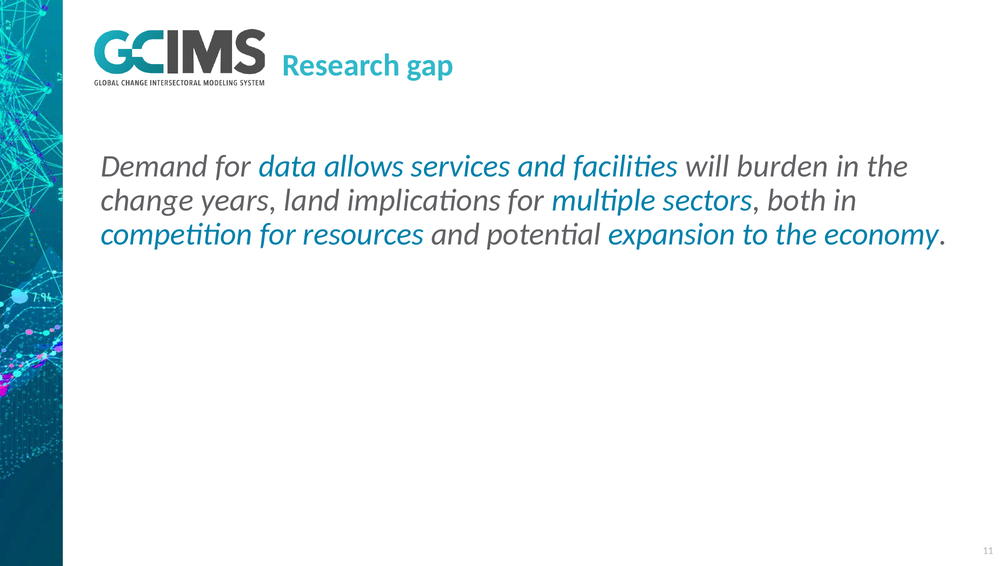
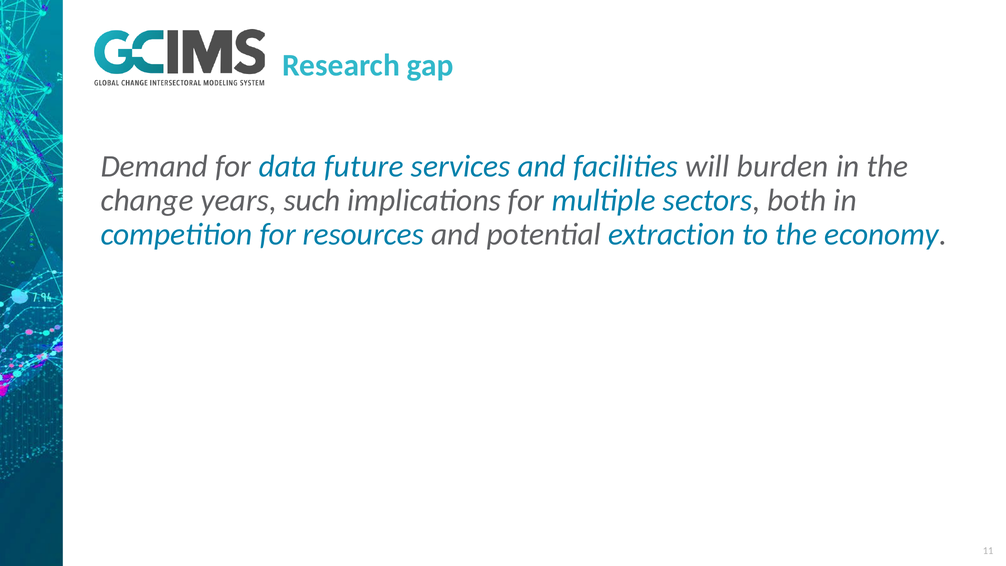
allows: allows -> future (364, 166)
land: land -> such (312, 200)
expansion: expansion -> extraction (672, 234)
